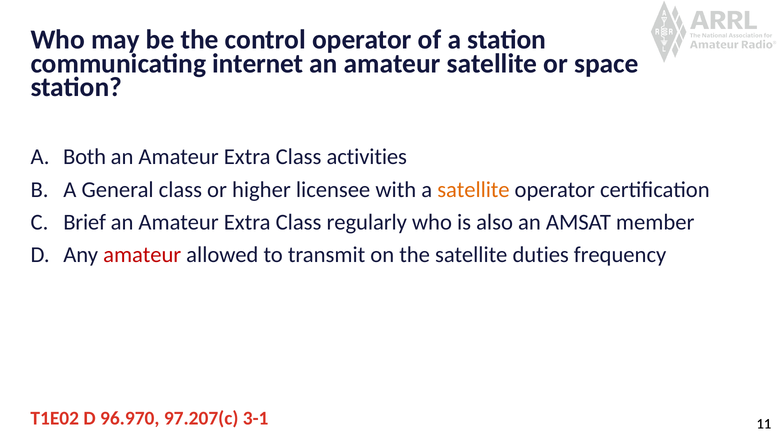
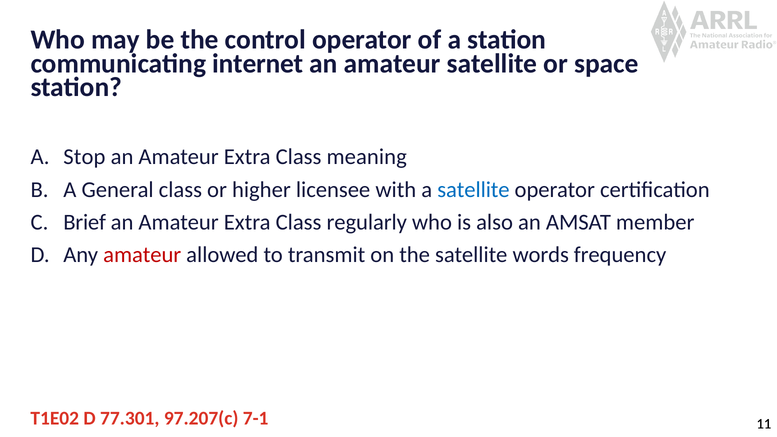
Both: Both -> Stop (84, 157)
activities: activities -> meaning (367, 157)
satellite colour: orange -> blue (473, 190)
duties: duties -> words (541, 255)
96.970: 96.970 -> 77.301 (130, 418)
3-1: 3-1 -> 7-1 (256, 418)
